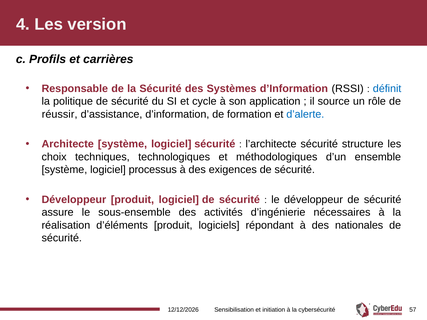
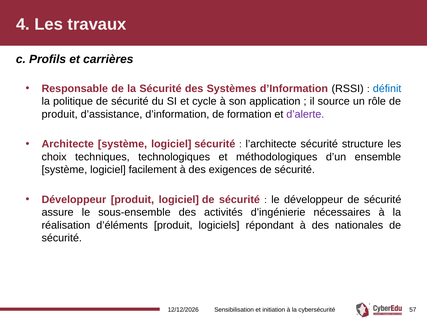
version: version -> travaux (97, 24)
réussir: réussir -> produit (60, 114)
d’alerte colour: blue -> purple (305, 114)
processus: processus -> facilement (153, 170)
